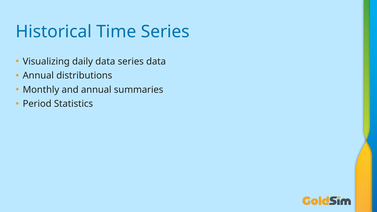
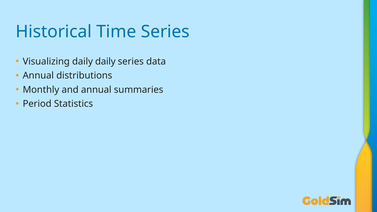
daily data: data -> daily (105, 61)
